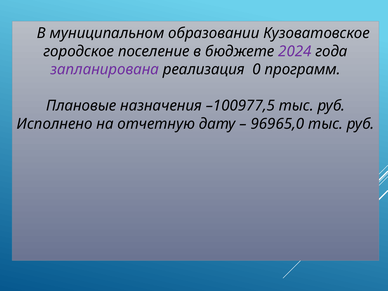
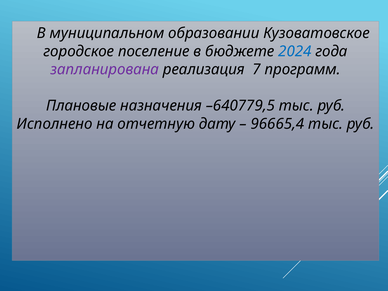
2024 colour: purple -> blue (295, 51)
0: 0 -> 7 (257, 69)
–100977,5: –100977,5 -> –640779,5 (240, 106)
96965,0: 96965,0 -> 96665,4 (277, 124)
